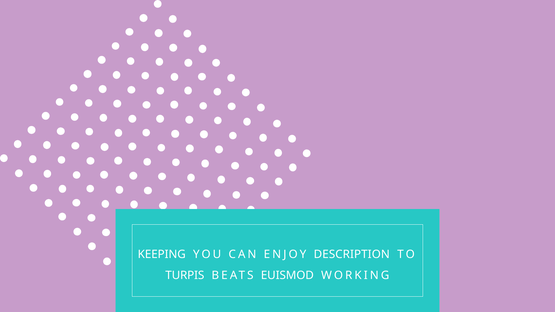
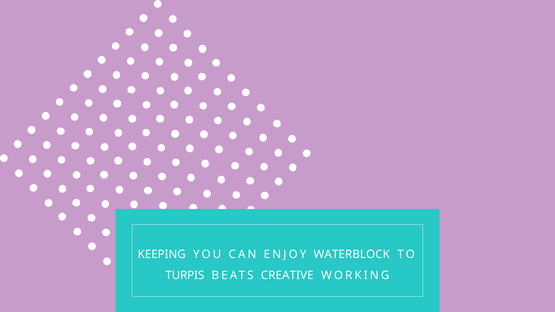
DESCRIPTION: DESCRIPTION -> WATERBLOCK (352, 255)
EUISMOD: EUISMOD -> CREATIVE (287, 275)
